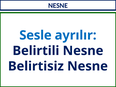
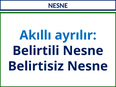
Sesle: Sesle -> Akıllı (35, 35)
